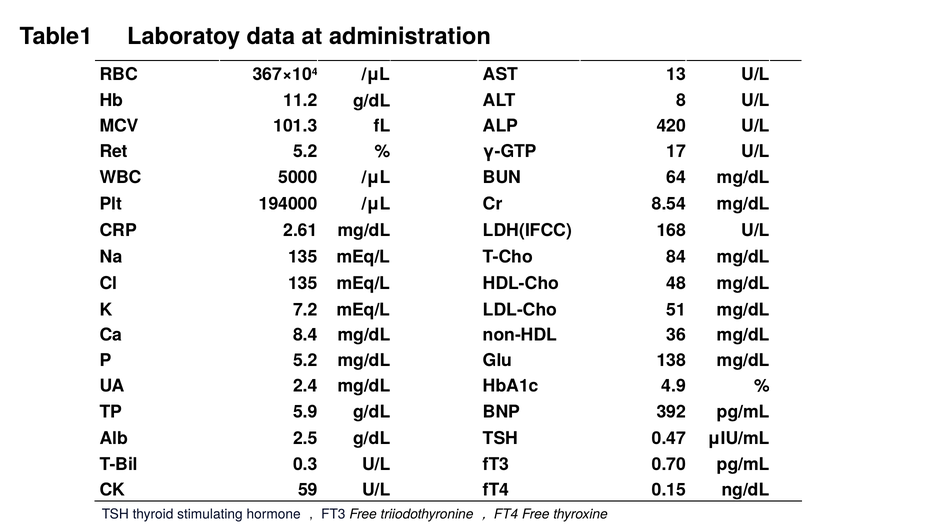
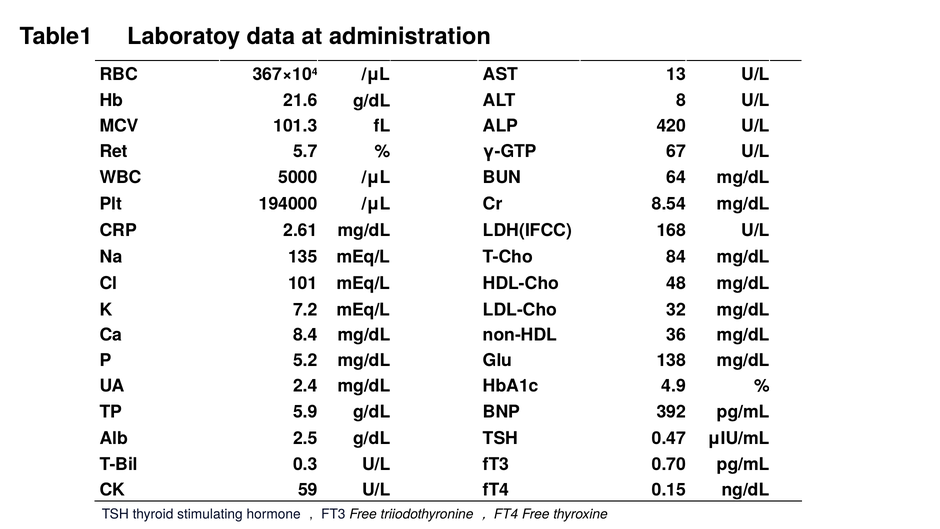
11.2: 11.2 -> 21.6 (300, 100)
Ret 5.2: 5.2 -> 5.7 (305, 151)
17: 17 -> 67 (676, 151)
Cl 135: 135 -> 101 (303, 283)
51: 51 -> 32 (676, 310)
